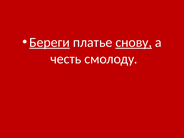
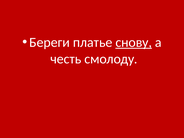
Береги underline: present -> none (50, 42)
